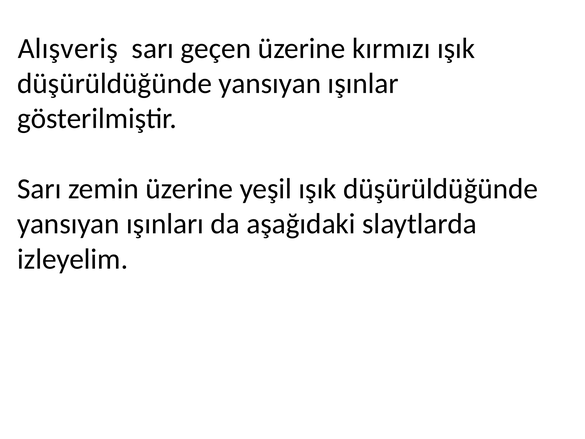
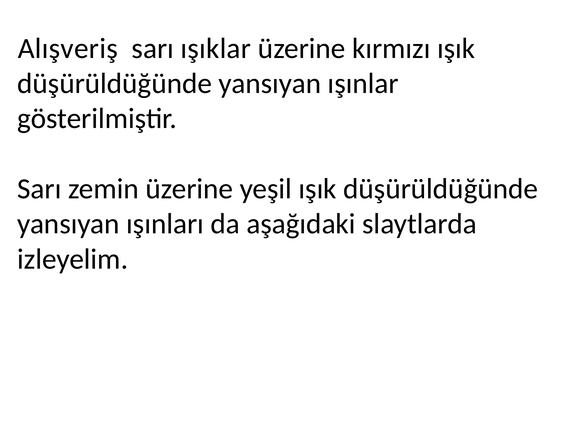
geçen: geçen -> ışıklar (216, 48)
